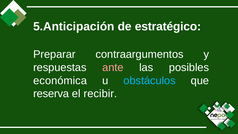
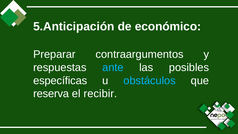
estratégico: estratégico -> económico (168, 26)
ante colour: pink -> light blue (113, 67)
económica: económica -> específicas (60, 81)
